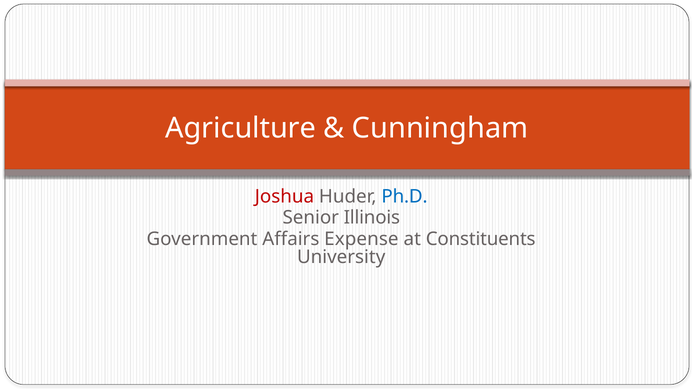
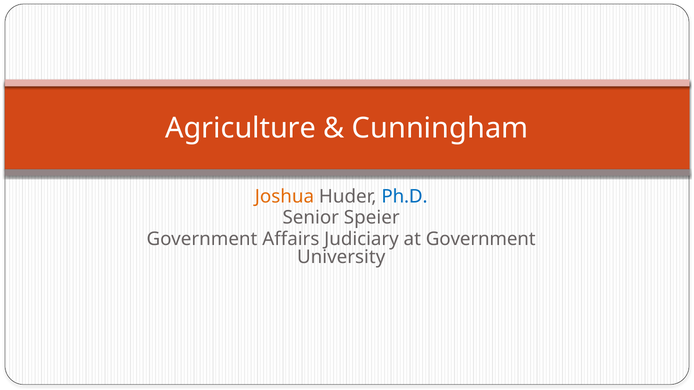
Joshua colour: red -> orange (284, 197)
Illinois: Illinois -> Speier (372, 218)
Expense: Expense -> Judiciary (361, 239)
at Constituents: Constituents -> Government (481, 239)
